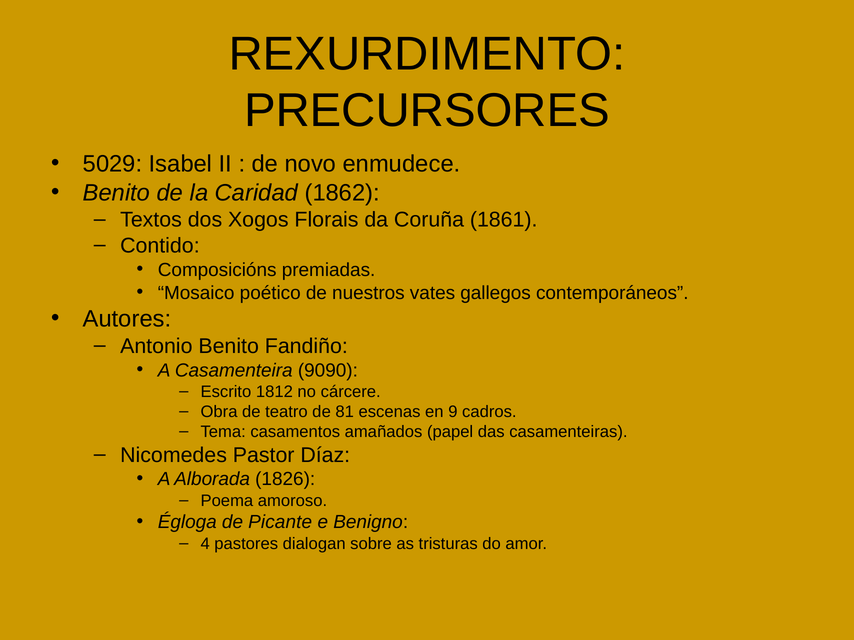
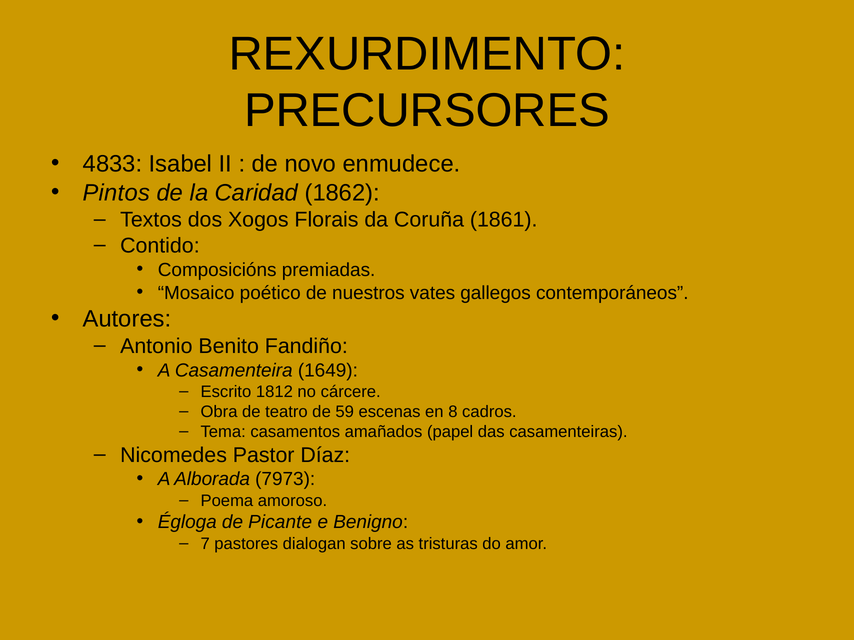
5029: 5029 -> 4833 (113, 164)
Benito: Benito -> Pintos (116, 193)
9090: 9090 -> 1649 (328, 371)
81: 81 -> 59 (345, 412)
9: 9 -> 8 (453, 412)
1826: 1826 -> 7973 (285, 480)
4: 4 -> 7 (205, 544)
